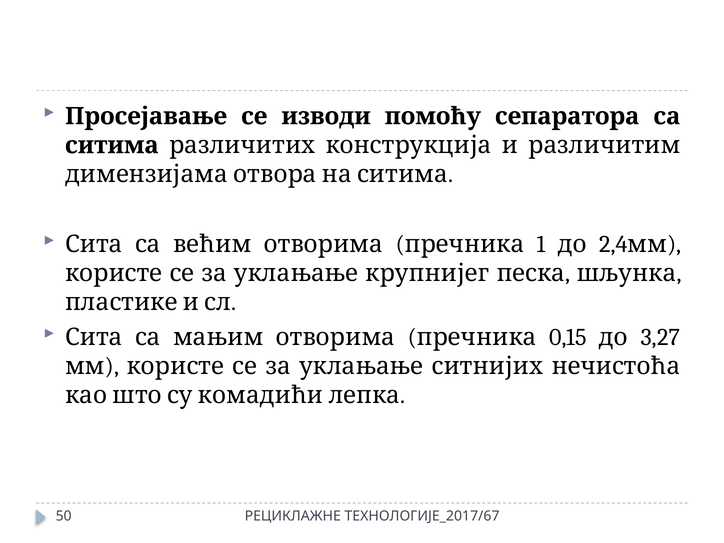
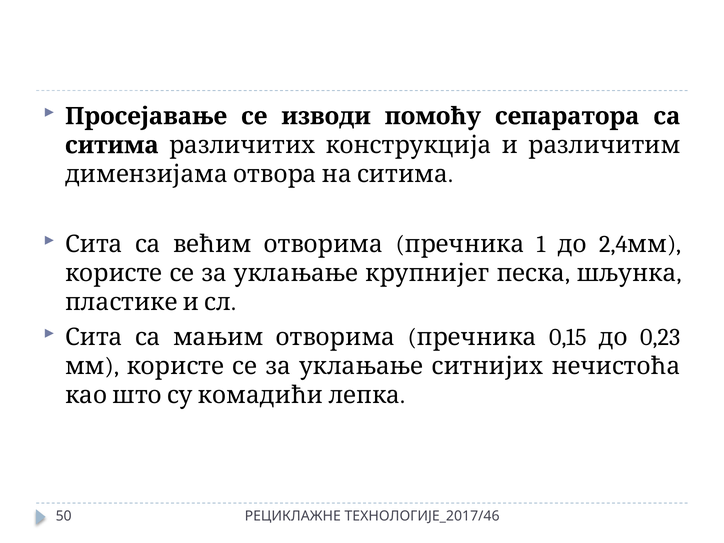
3,27: 3,27 -> 0,23 (660, 337)
ТЕХНОЛОГИЈЕ_2017/67: ТЕХНОЛОГИЈЕ_2017/67 -> ТЕХНОЛОГИЈЕ_2017/46 (422, 516)
